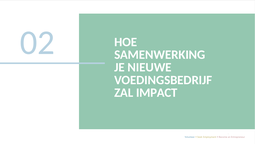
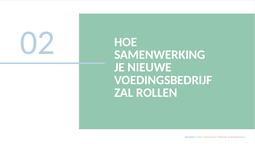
IMPACT: IMPACT -> ROLLEN (157, 92)
